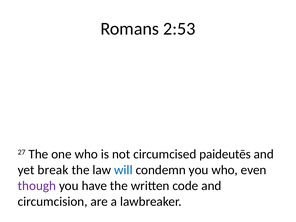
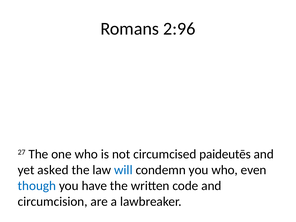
2:53: 2:53 -> 2:96 (179, 29)
break: break -> asked (53, 170)
though colour: purple -> blue (37, 186)
